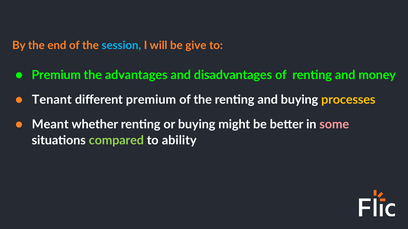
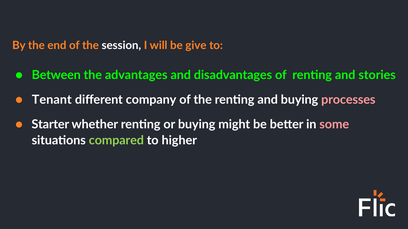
session colour: light blue -> white (121, 45)
Premium: Premium -> Between (56, 75)
money: money -> stories (377, 75)
different premium: premium -> company (151, 100)
processes colour: yellow -> pink (348, 100)
Meant: Meant -> Starter (50, 125)
ability: ability -> higher (179, 141)
